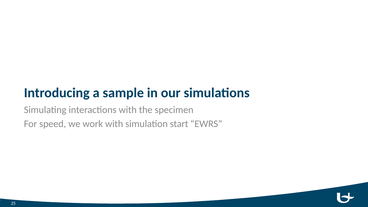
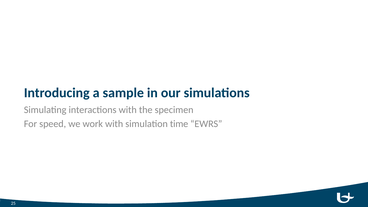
start: start -> time (179, 124)
